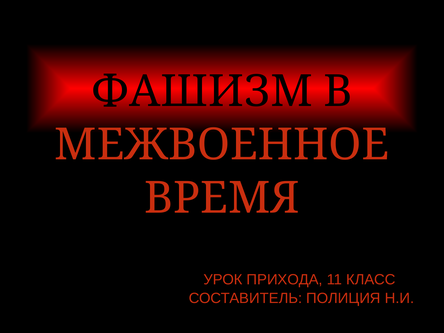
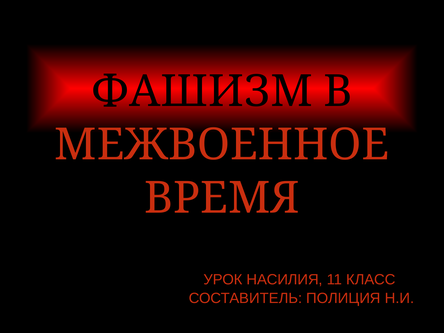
ПРИХОДА: ПРИХОДА -> НАСИЛИЯ (285, 280)
